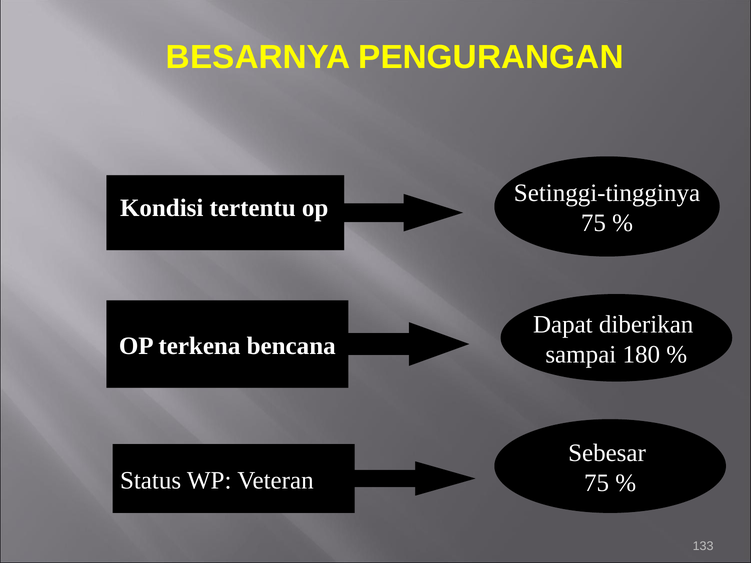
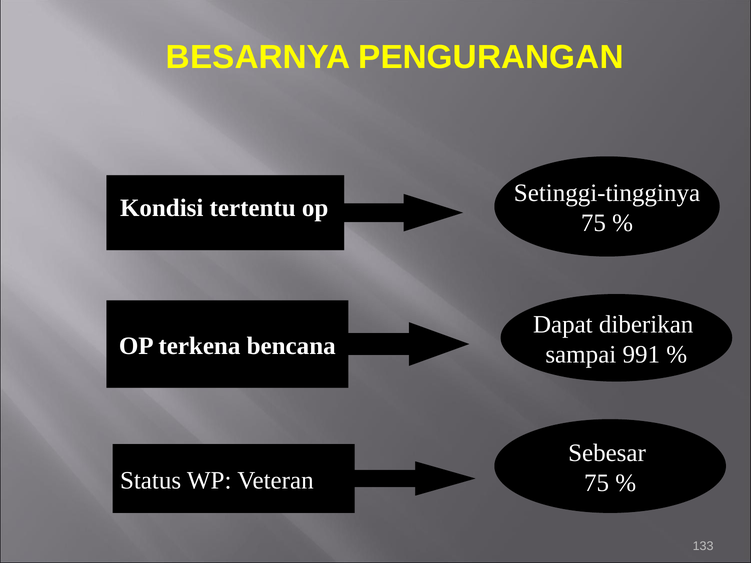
180: 180 -> 991 (641, 355)
